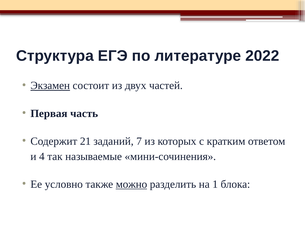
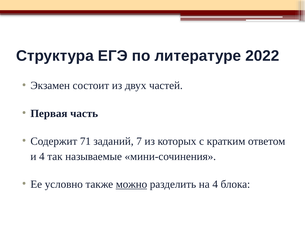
Экзамен underline: present -> none (50, 86)
21: 21 -> 71 (85, 142)
на 1: 1 -> 4 (215, 185)
